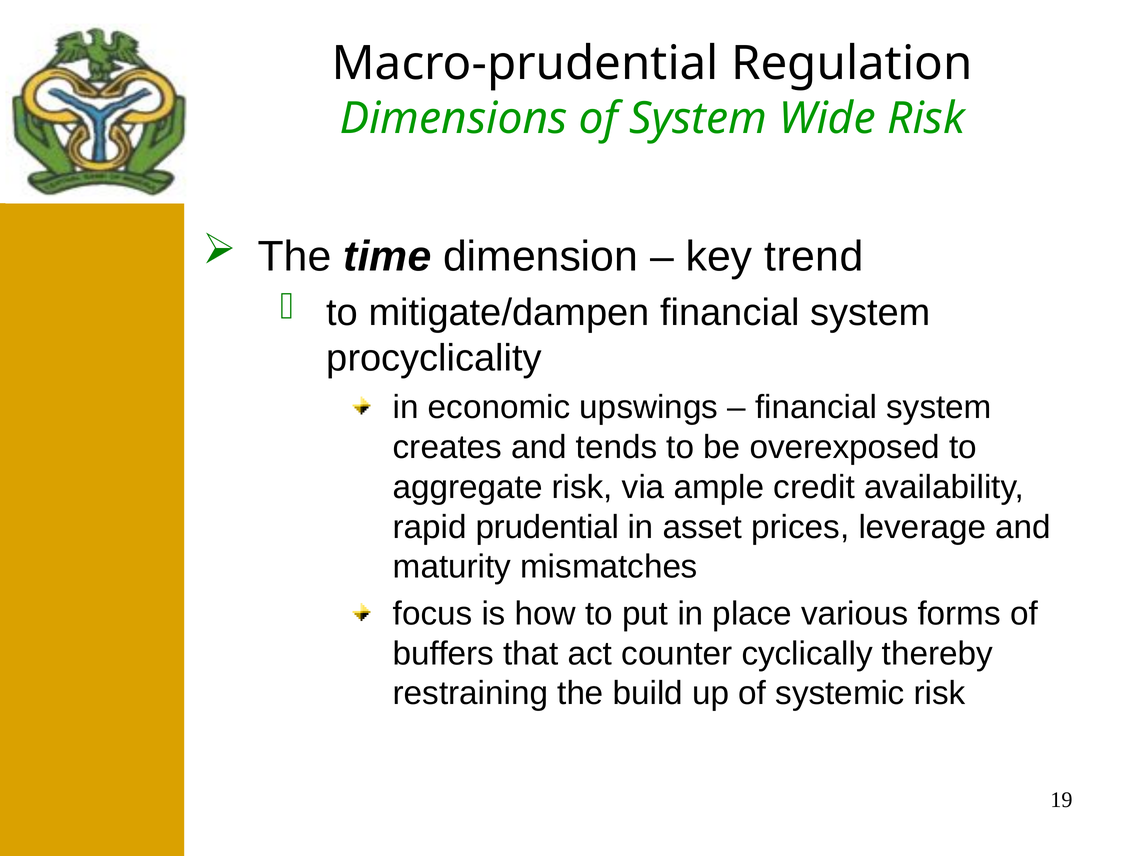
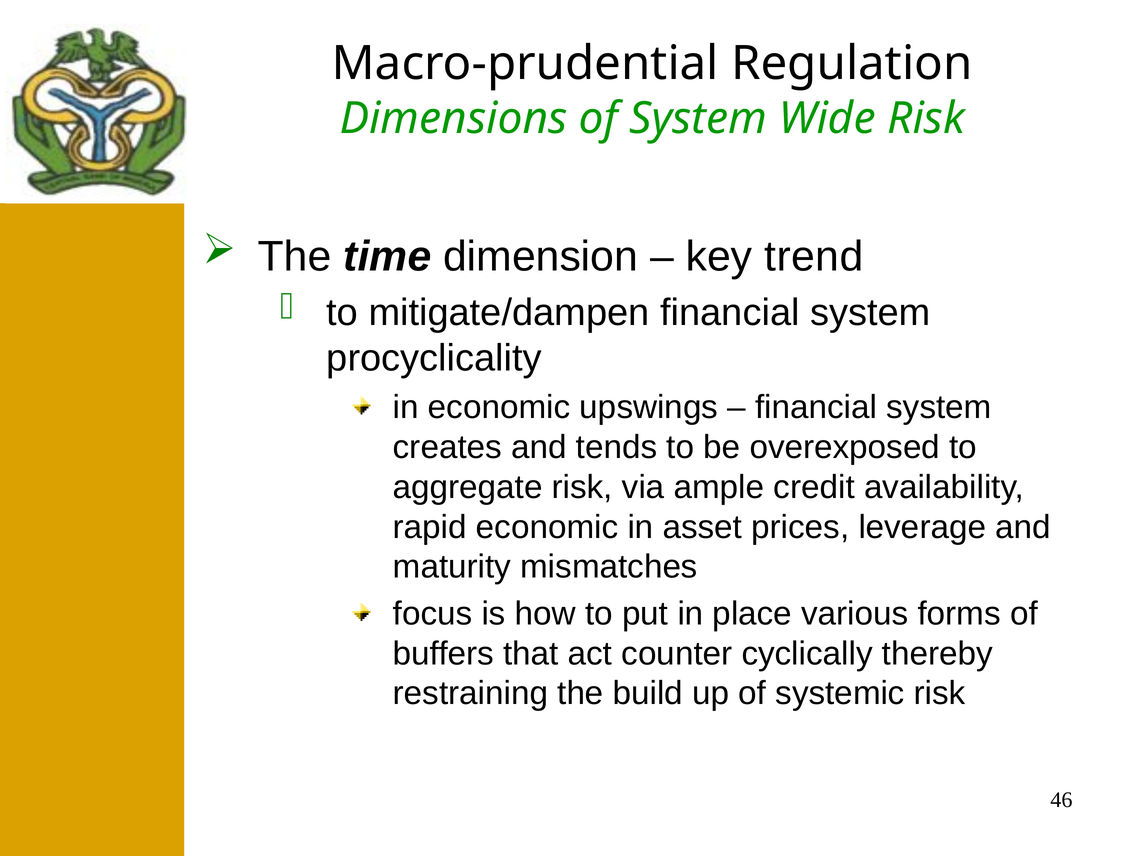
rapid prudential: prudential -> economic (547, 527)
19: 19 -> 46 (1061, 800)
